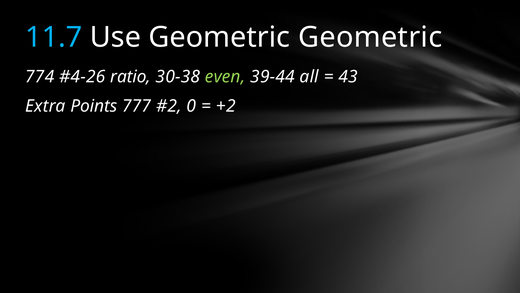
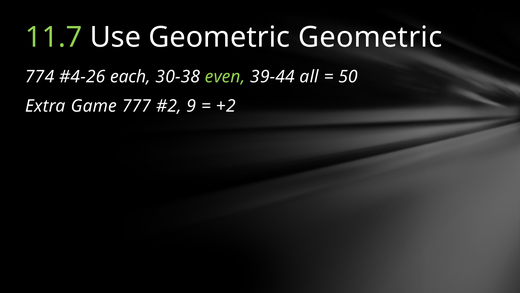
11.7 colour: light blue -> light green (54, 37)
ratio: ratio -> each (130, 77)
43: 43 -> 50 (348, 77)
Points: Points -> Game (94, 106)
0: 0 -> 9 (191, 106)
